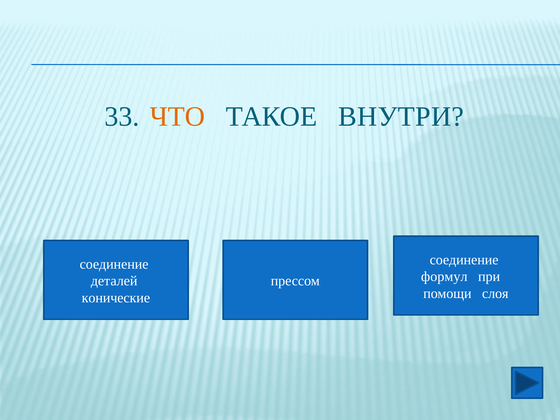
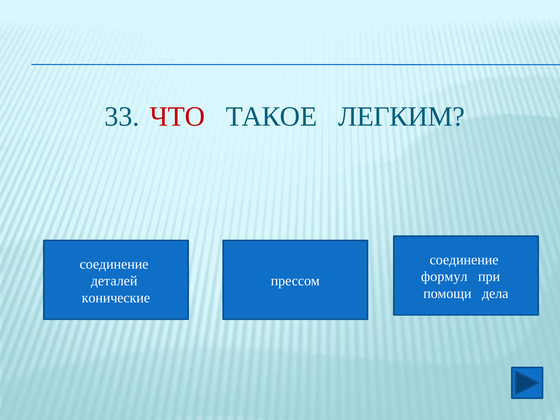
ЧТО colour: orange -> red (178, 117)
ВНУТРИ: ВНУТРИ -> ЛЕГКИМ (401, 117)
слоя: слоя -> дела (495, 293)
